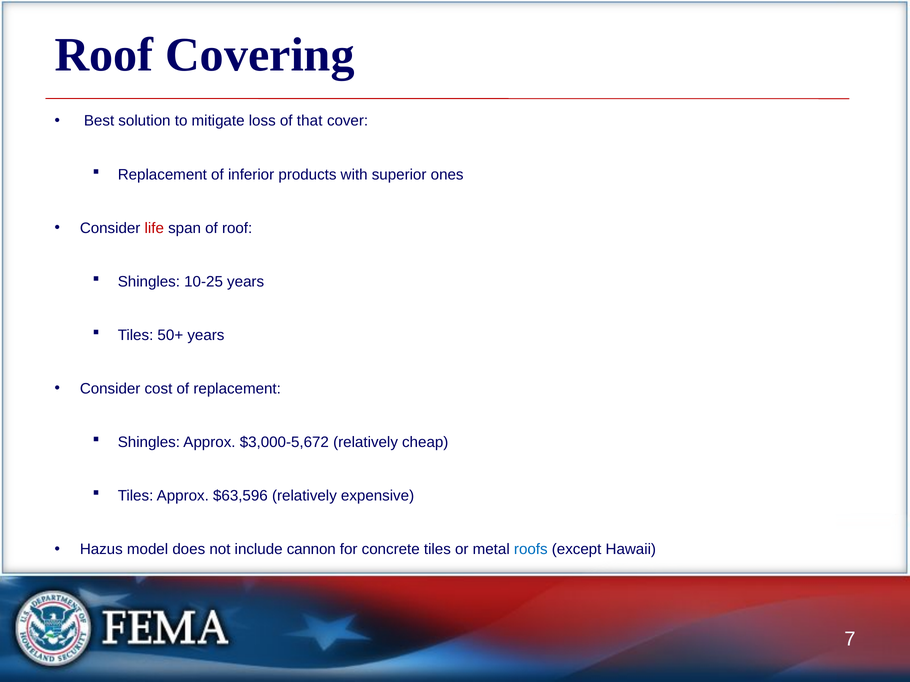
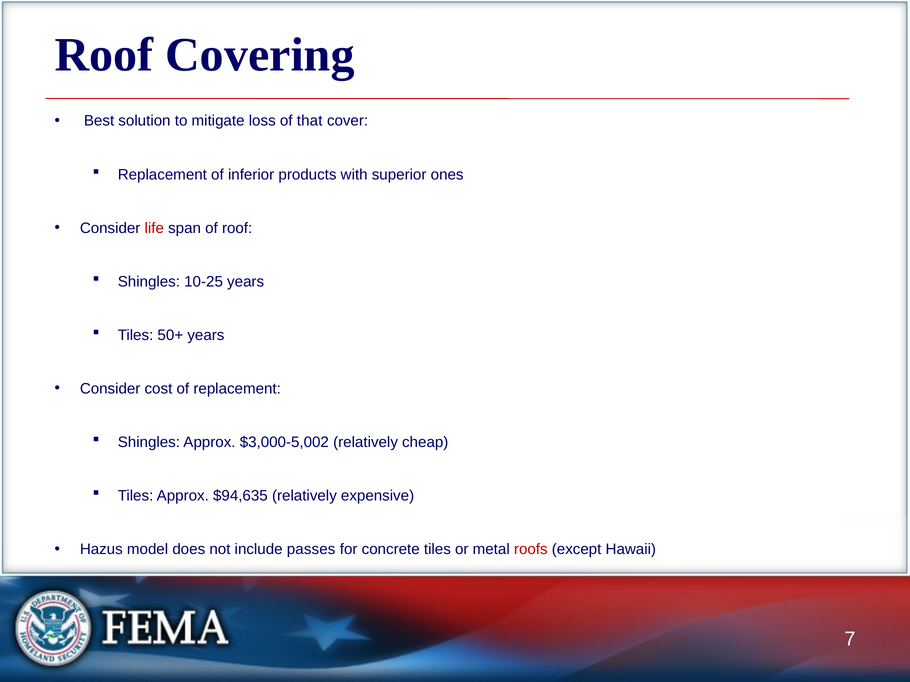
$3,000-5,672: $3,000-5,672 -> $3,000-5,002 (284, 443)
$63,596: $63,596 -> $94,635 (240, 496)
cannon: cannon -> passes (311, 550)
roofs colour: blue -> red (531, 550)
